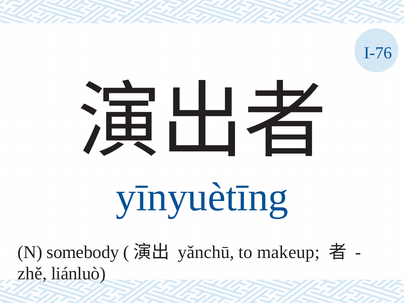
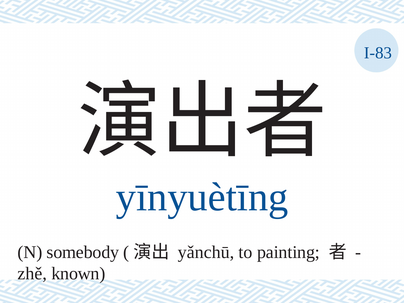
I-76: I-76 -> I-83 (378, 53)
makeup: makeup -> painting (289, 252)
liánluò: liánluò -> known (78, 274)
